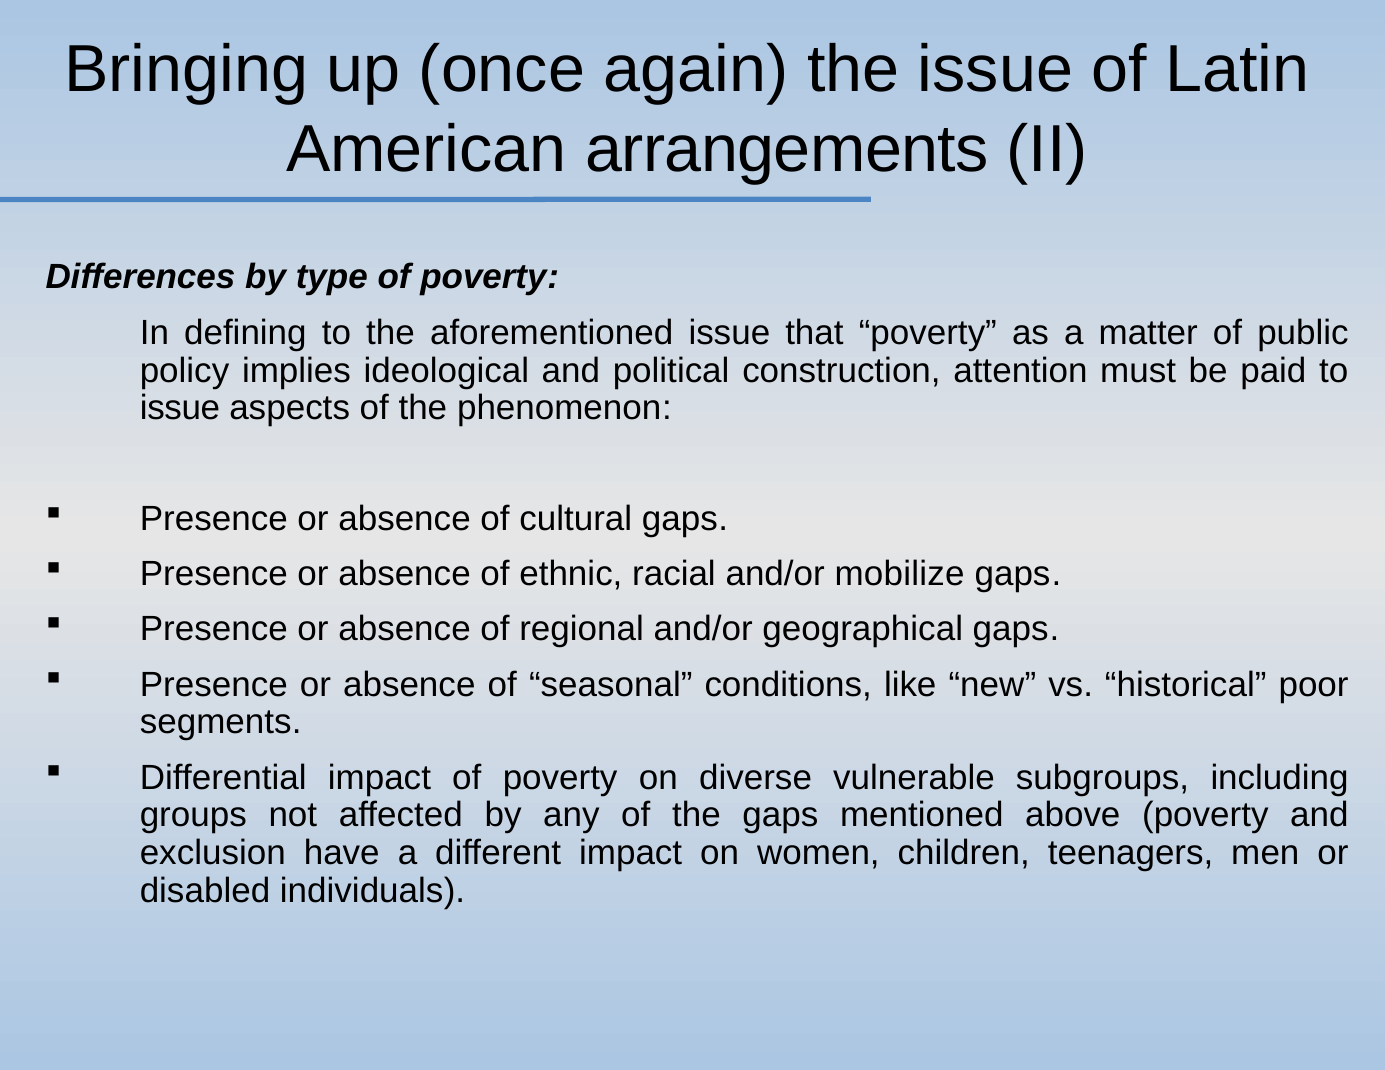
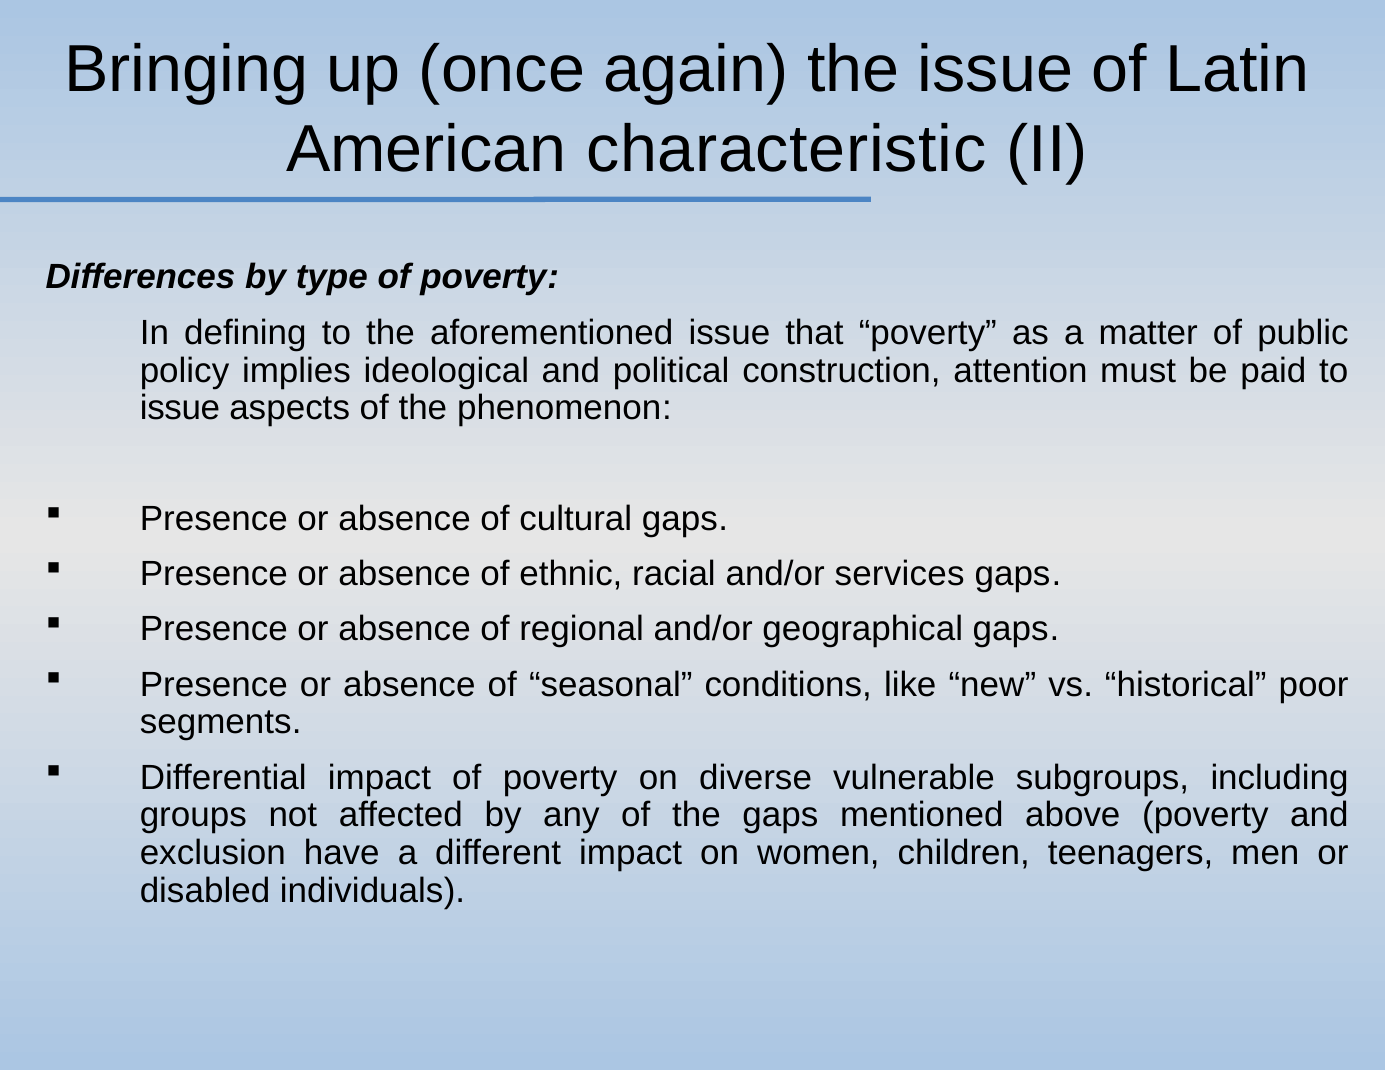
arrangements: arrangements -> characteristic (786, 149)
mobilize: mobilize -> services (900, 574)
